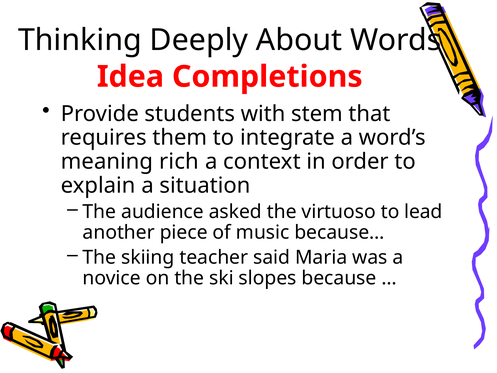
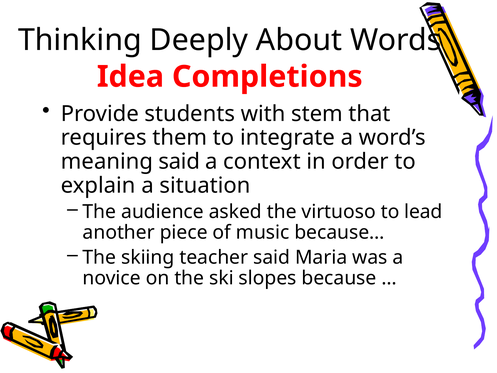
meaning rich: rich -> said (179, 161)
